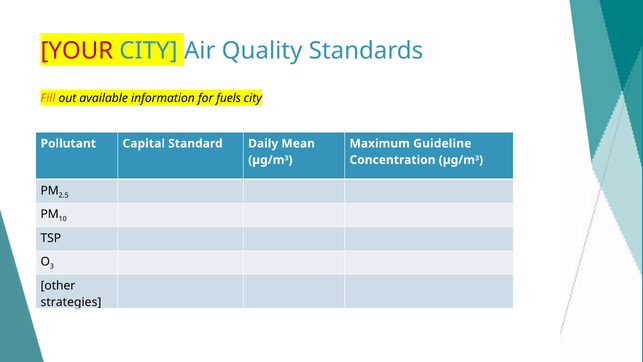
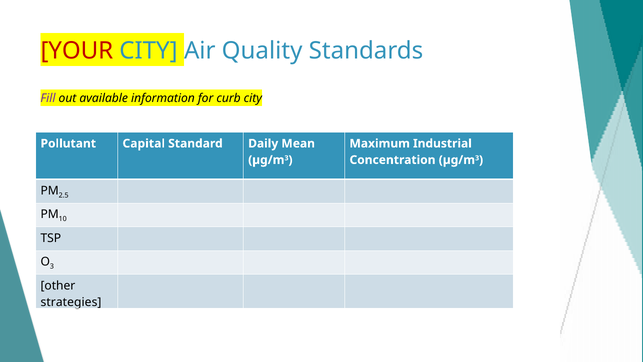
Fill colour: orange -> purple (48, 98)
fuels: fuels -> curb (229, 98)
Guideline: Guideline -> Industrial (442, 143)
